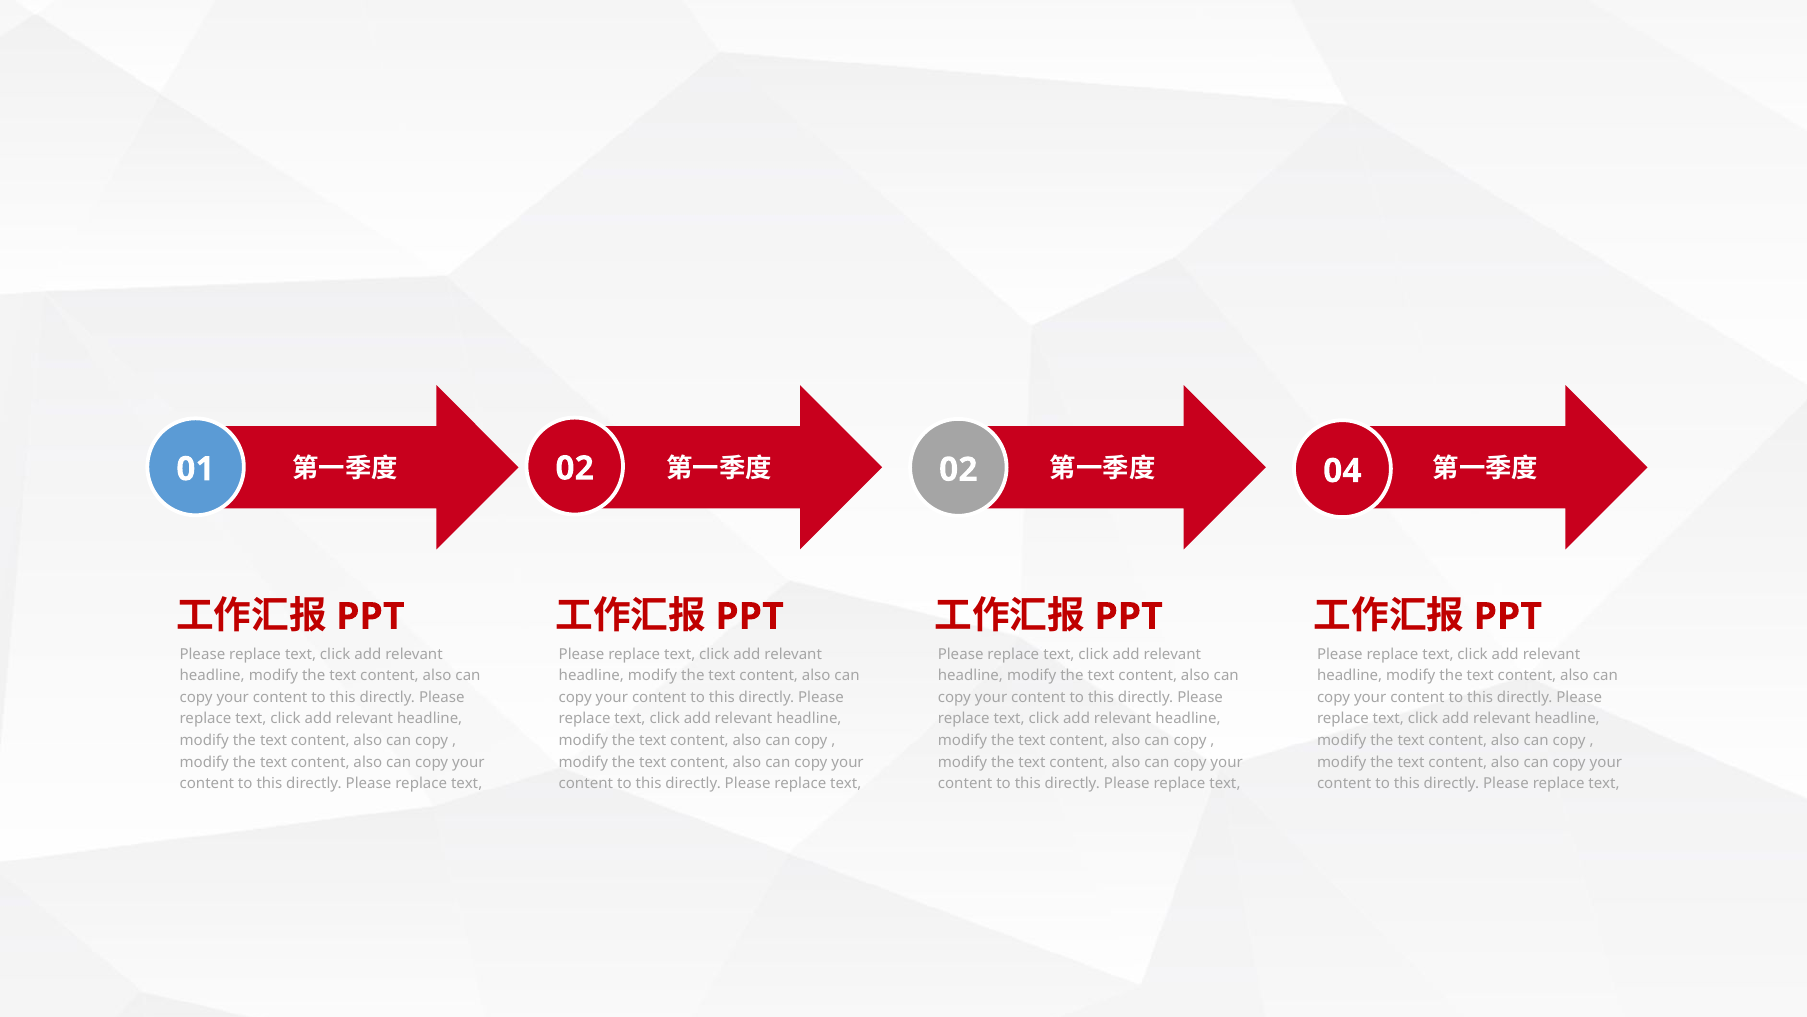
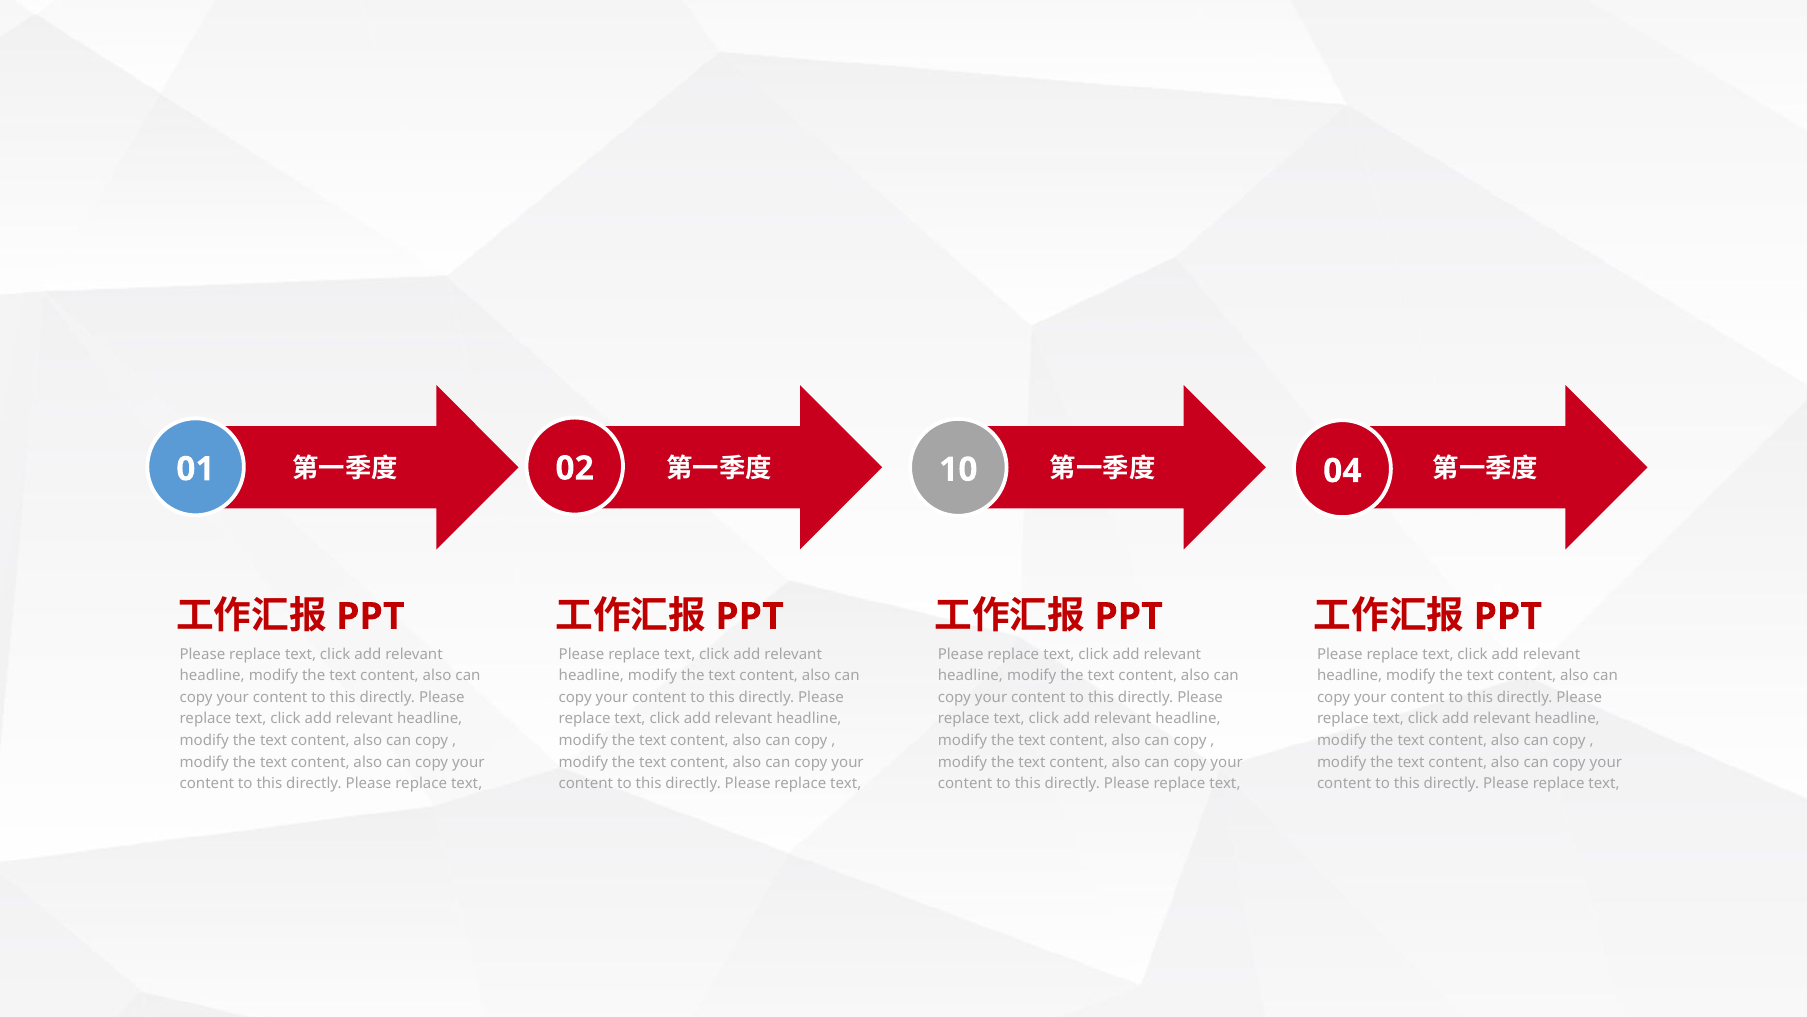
02 02: 02 -> 10 (958, 469)
